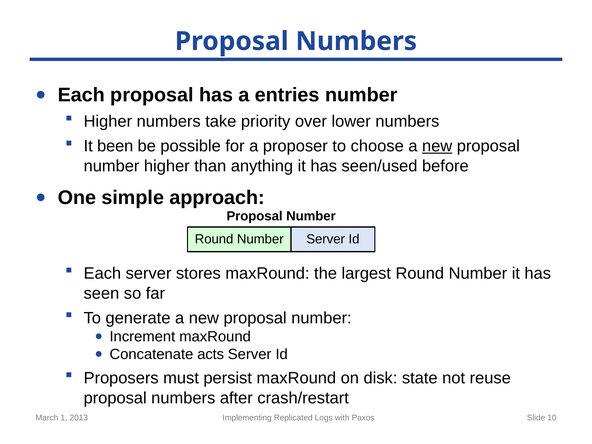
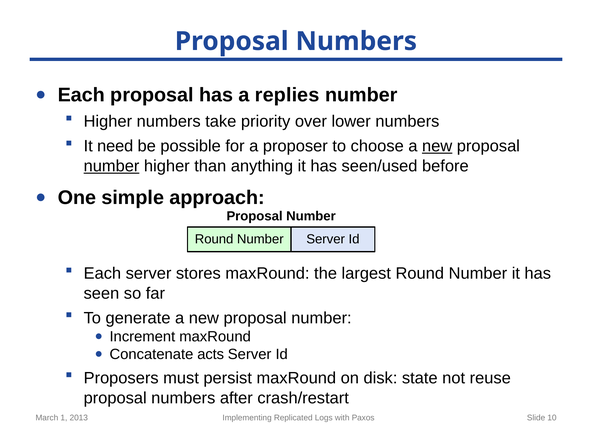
entries: entries -> replies (287, 95)
been: been -> need (115, 146)
number underline: none -> present (112, 166)
